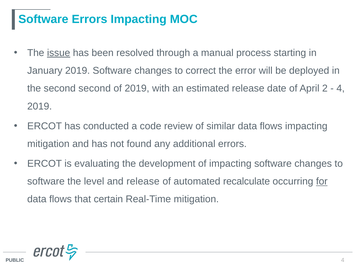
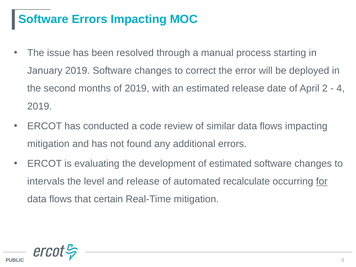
issue underline: present -> none (59, 53)
second second: second -> months (95, 88)
of impacting: impacting -> estimated (230, 164)
software: software -> intervals (46, 181)
